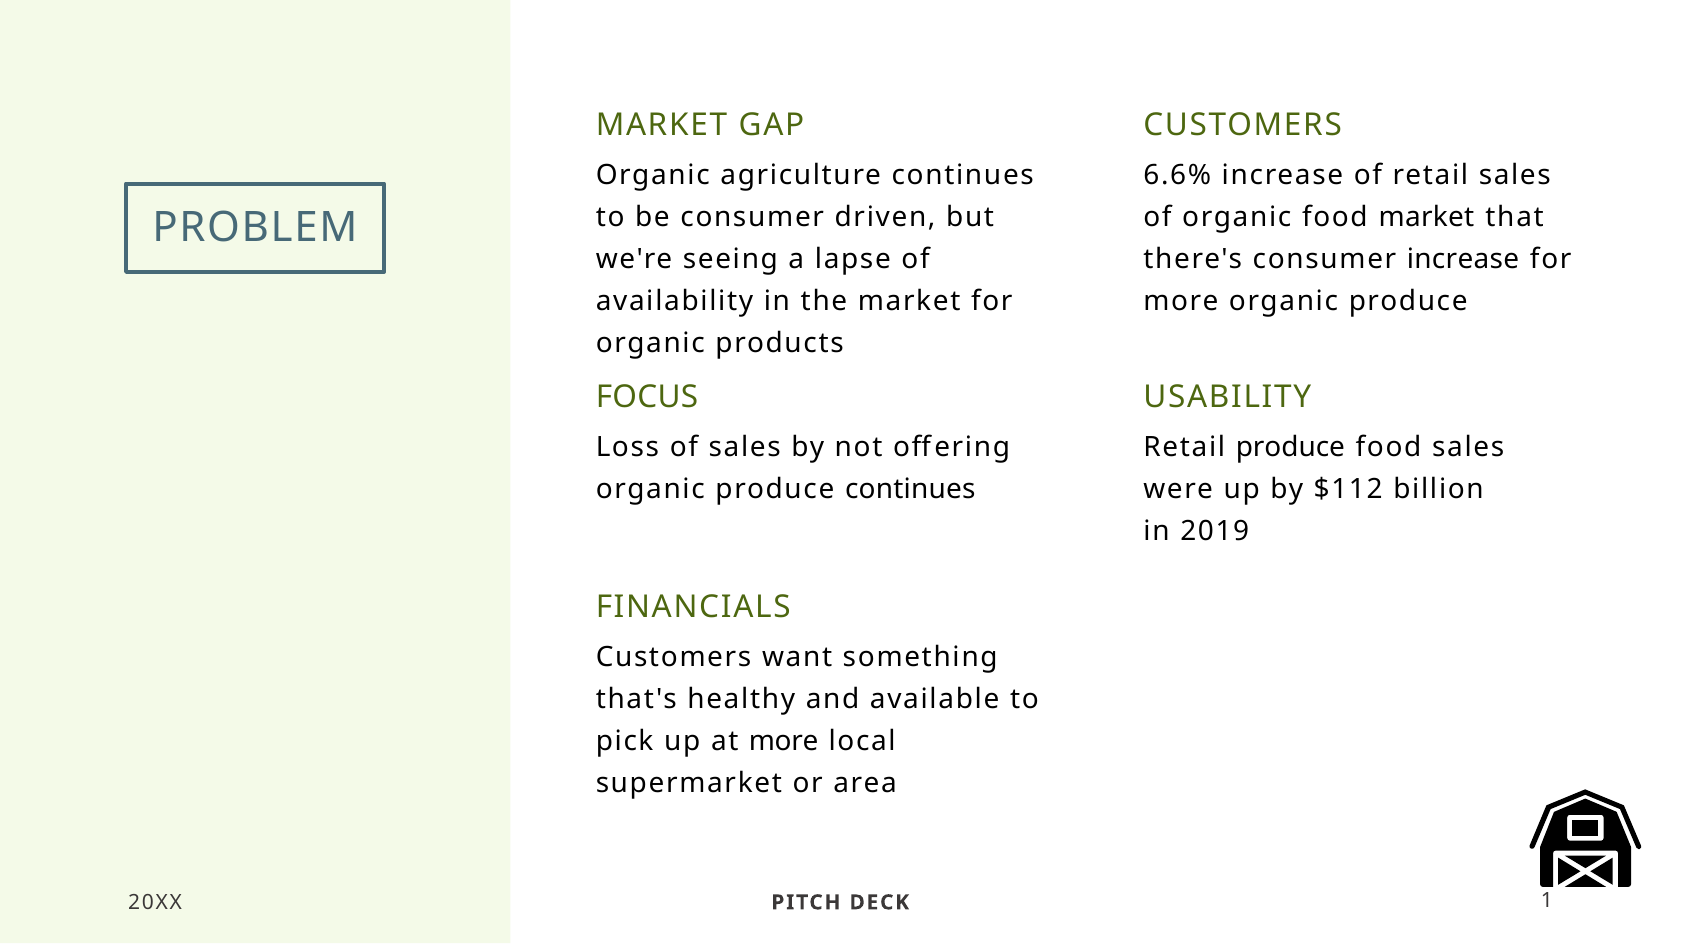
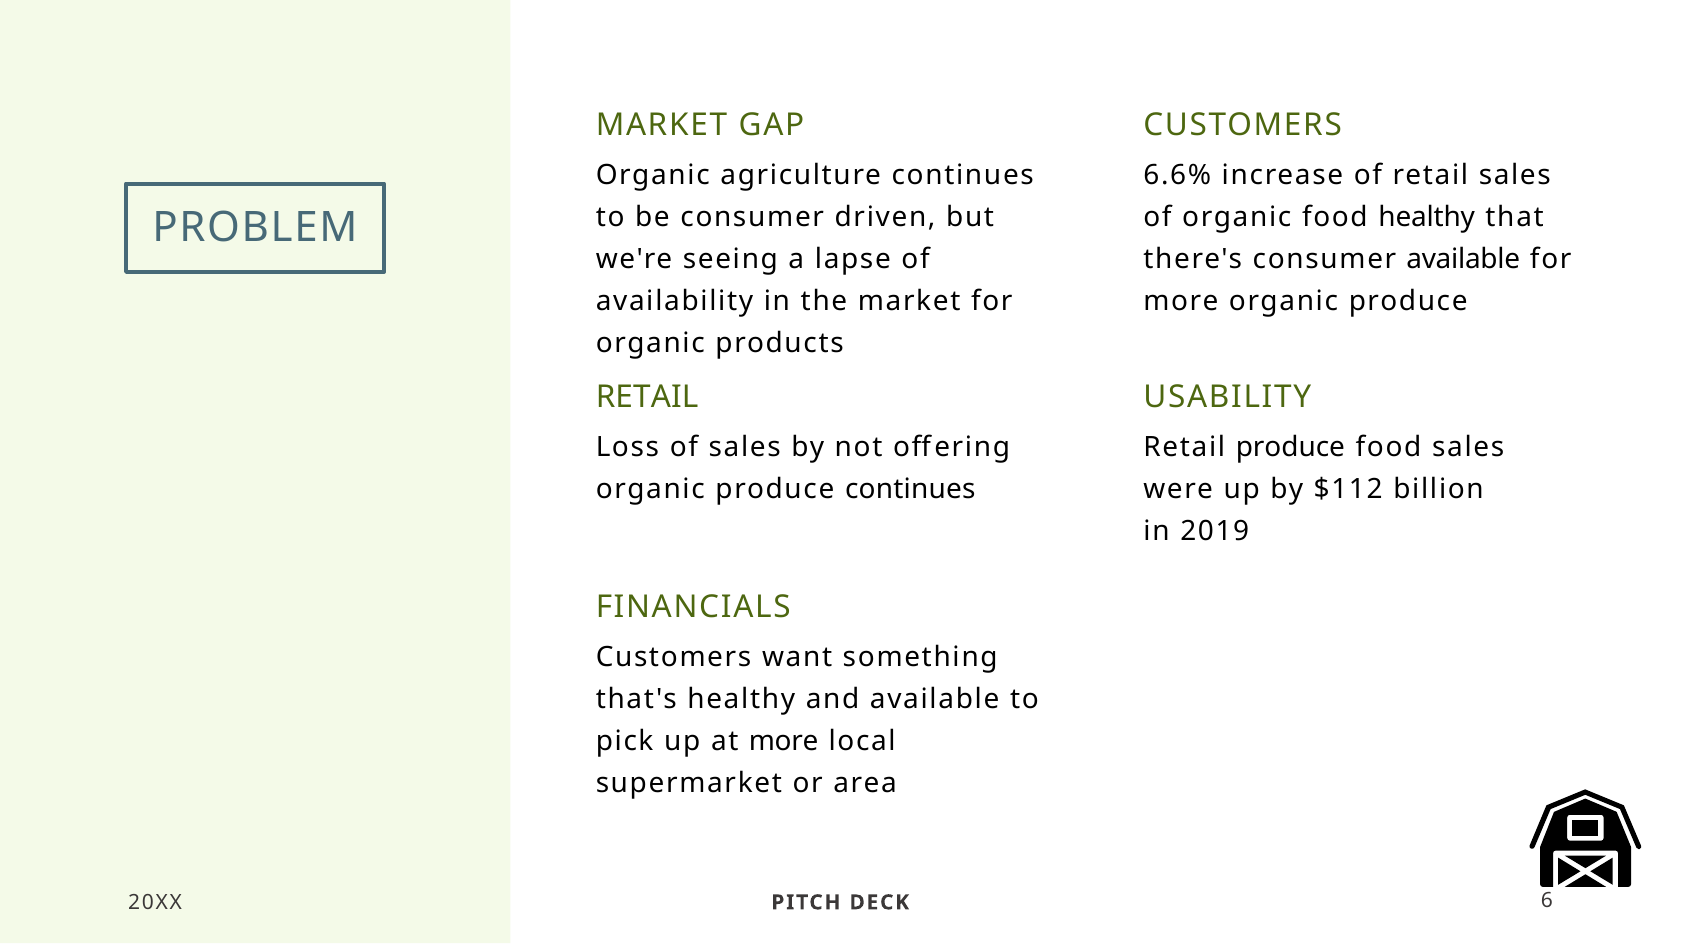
food market: market -> healthy (1427, 218)
consumer increase: increase -> available (1463, 260)
FOCUS: FOCUS -> RETAIL (647, 397)
1: 1 -> 6 (1547, 901)
